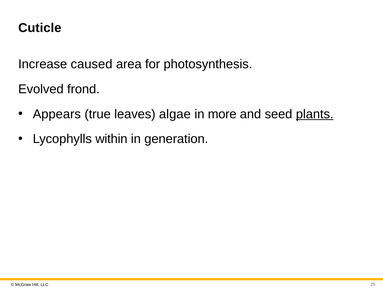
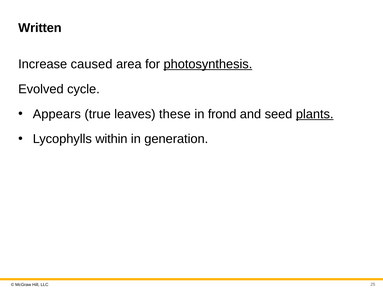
Cuticle: Cuticle -> Written (40, 28)
photosynthesis underline: none -> present (208, 64)
frond: frond -> cycle (83, 89)
algae: algae -> these (175, 114)
more: more -> frond (222, 114)
